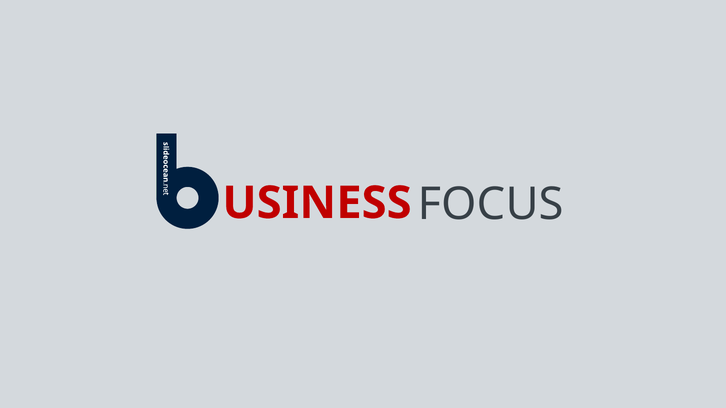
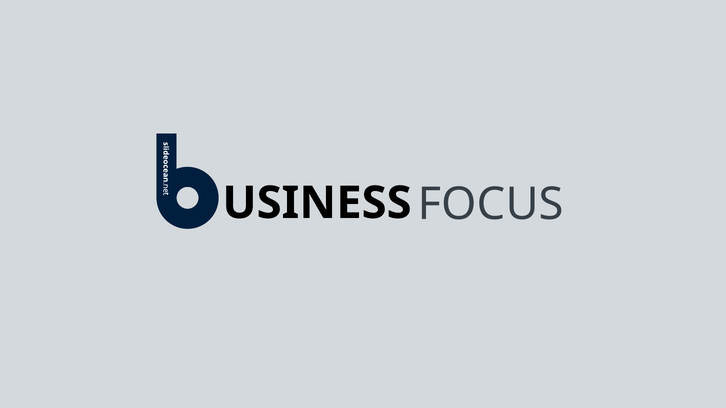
USINESS colour: red -> black (317, 203)
